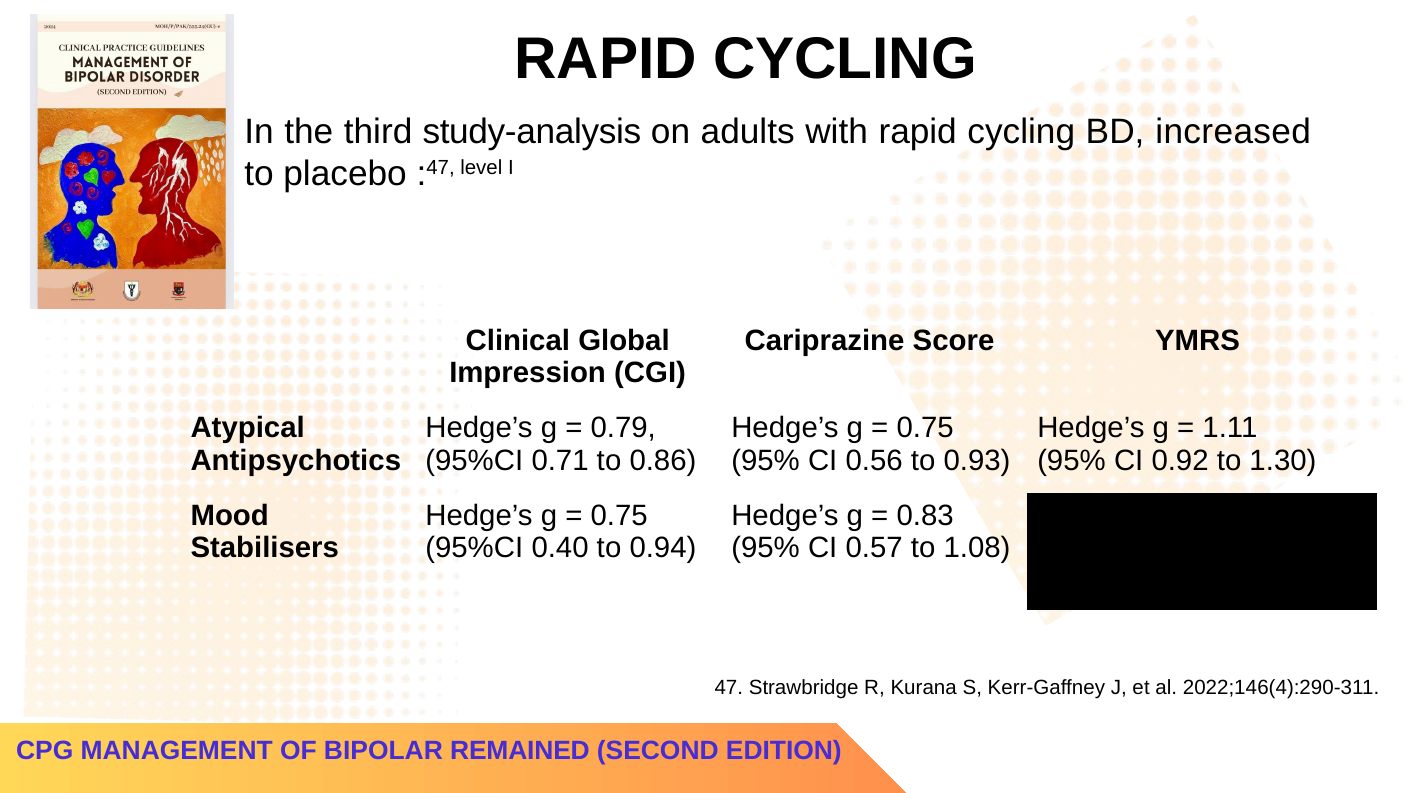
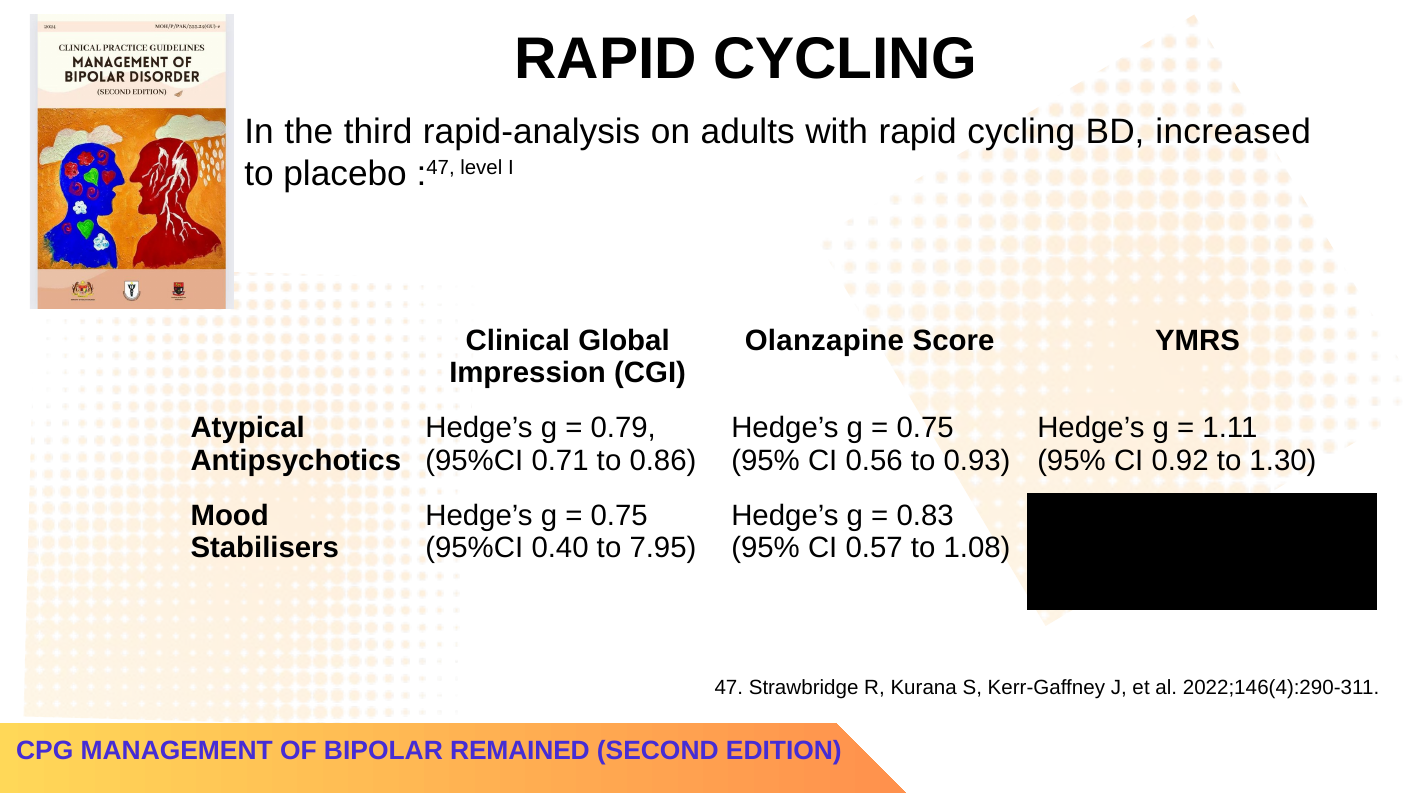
study-analysis: study-analysis -> rapid-analysis (532, 131)
Cariprazine: Cariprazine -> Olanzapine (824, 340)
0.94: 0.94 -> 7.95 (663, 548)
